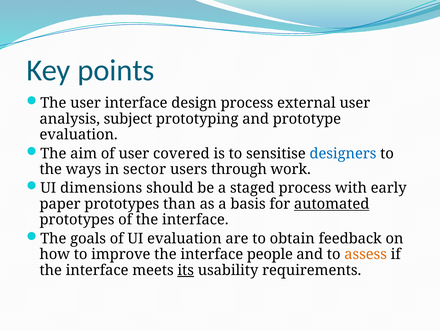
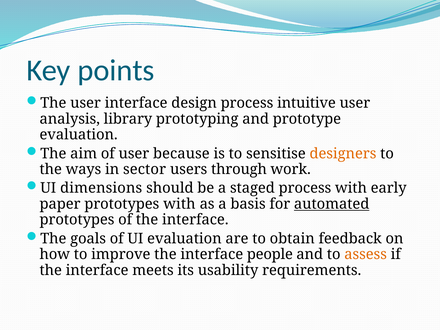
external: external -> intuitive (306, 103)
subject: subject -> library (128, 119)
covered: covered -> because (181, 154)
designers colour: blue -> orange (343, 154)
prototypes than: than -> with (179, 204)
its underline: present -> none (186, 270)
